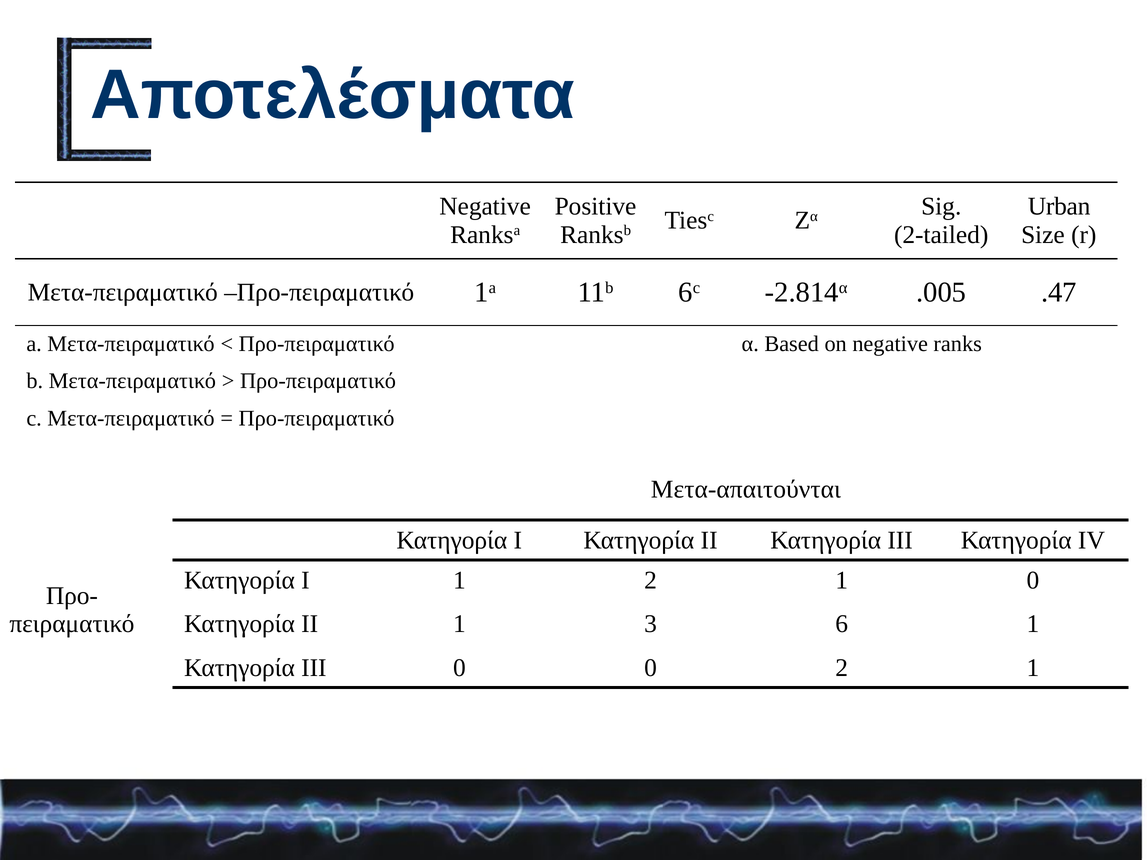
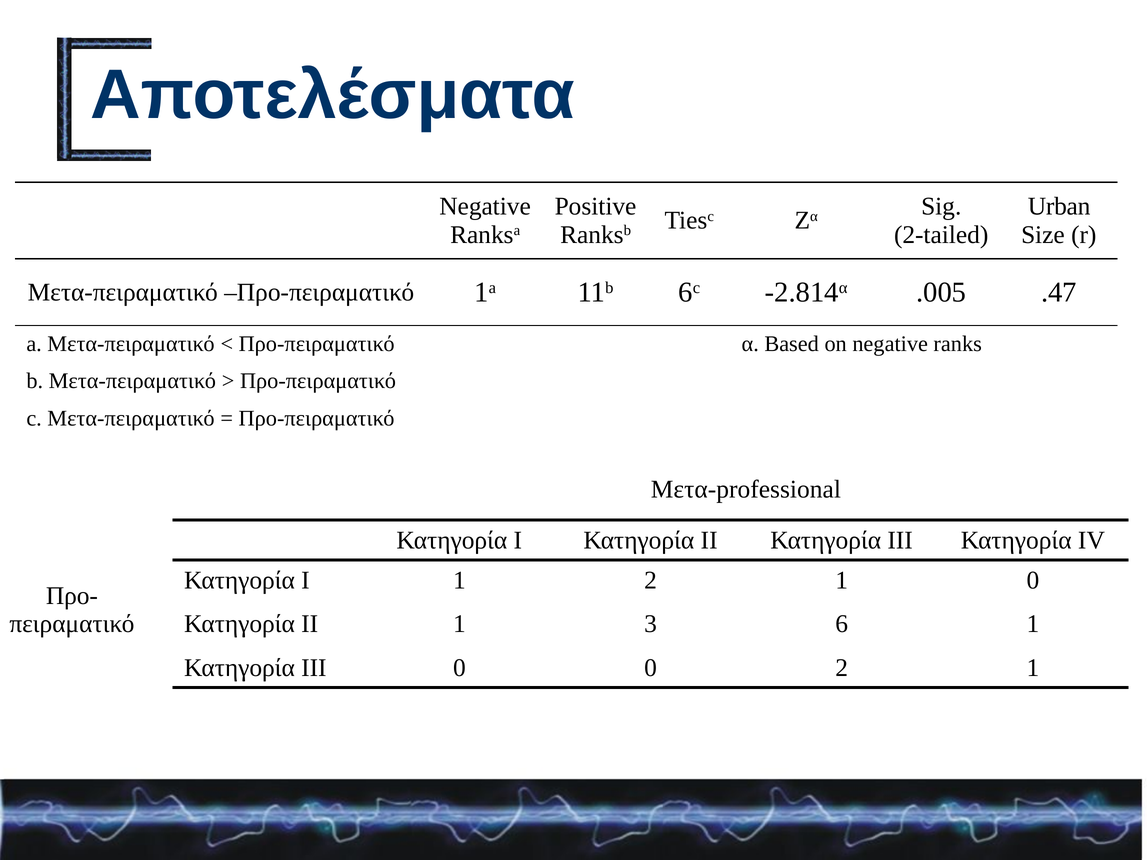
Μετα-απαιτούνται: Μετα-απαιτούνται -> Μετα-professional (746, 490)
